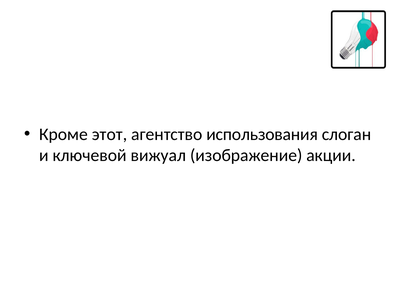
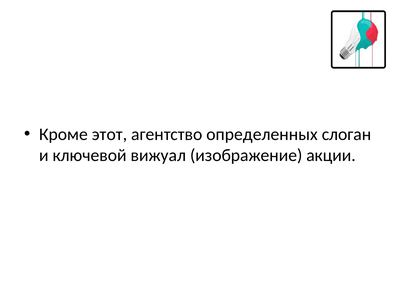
использования: использования -> определенных (262, 134)
